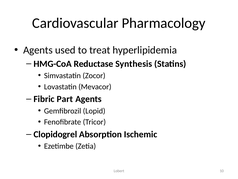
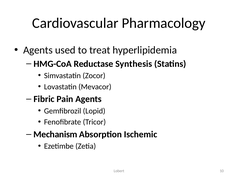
Part: Part -> Pain (65, 99)
Clopidogrel: Clopidogrel -> Mechanism (55, 134)
